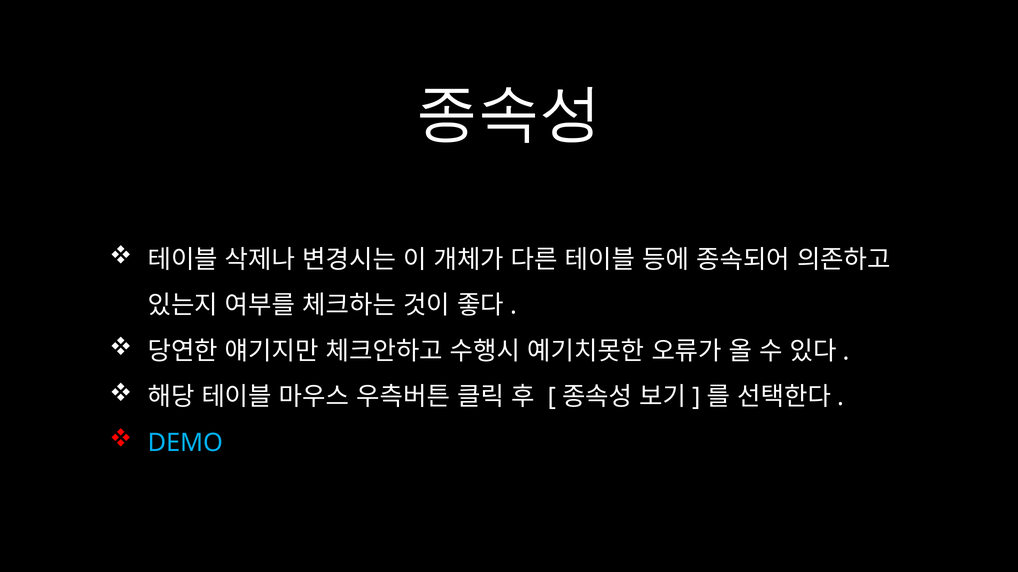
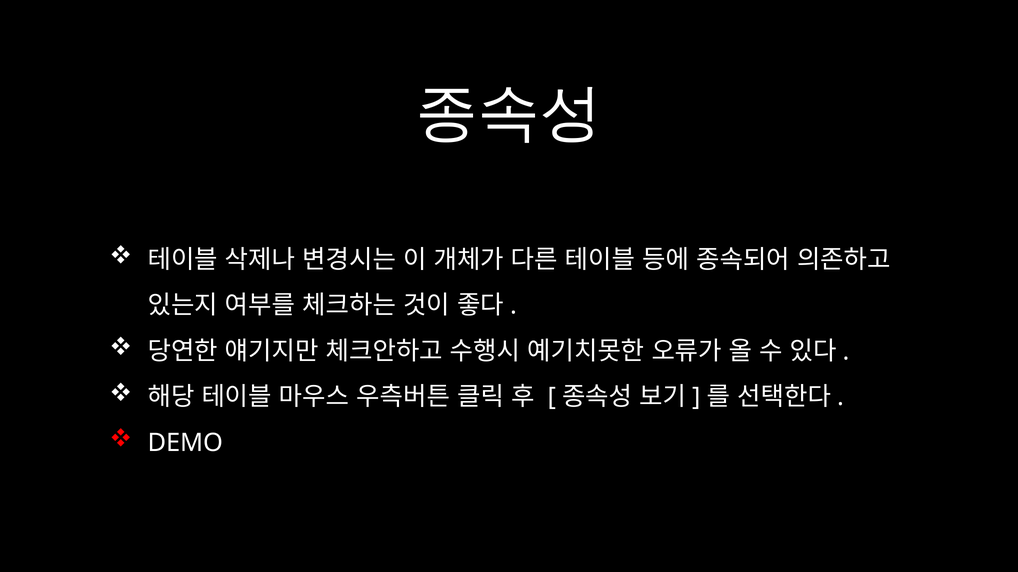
DEMO colour: light blue -> white (185, 443)
